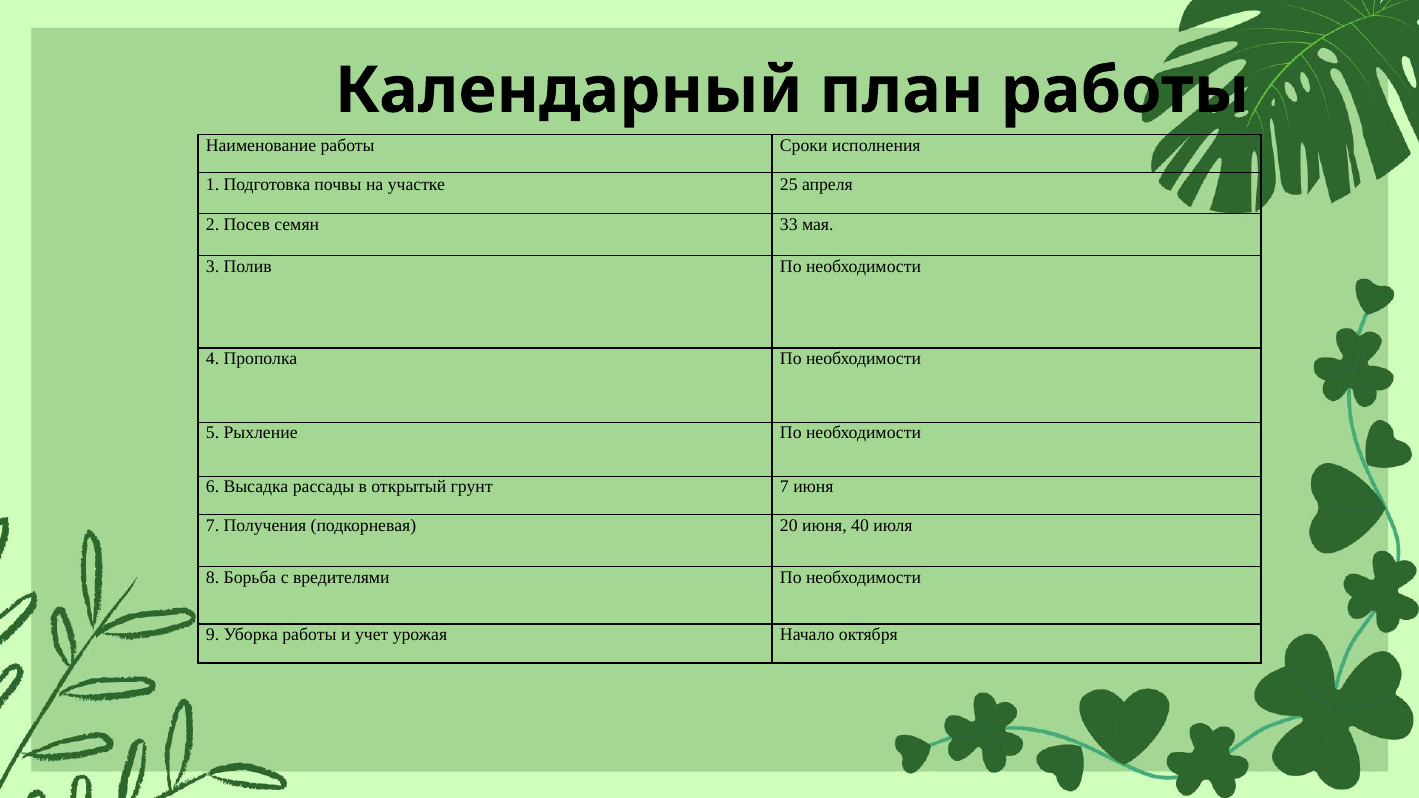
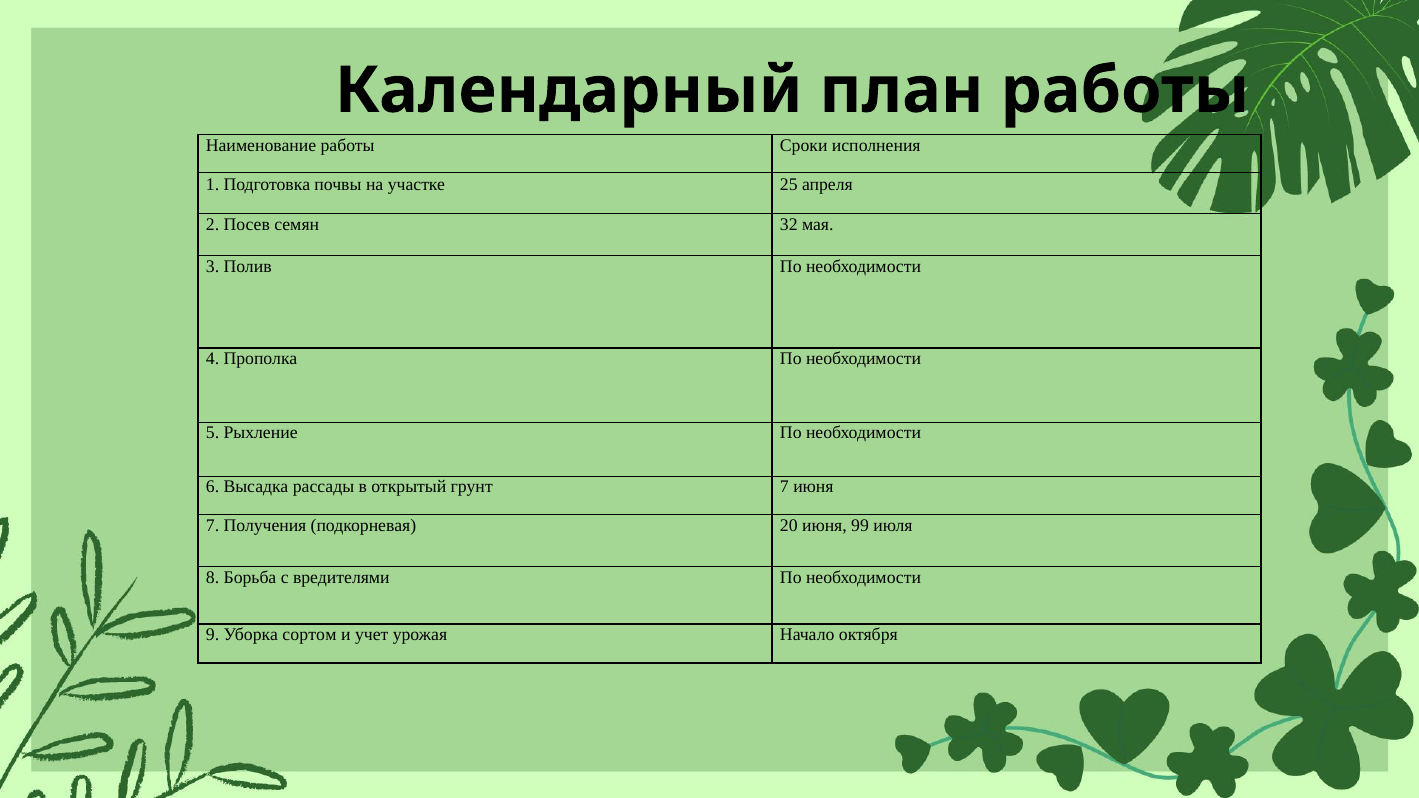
33: 33 -> 32 (789, 224)
40: 40 -> 99 (860, 525)
Уборка работы: работы -> сортом (309, 635)
